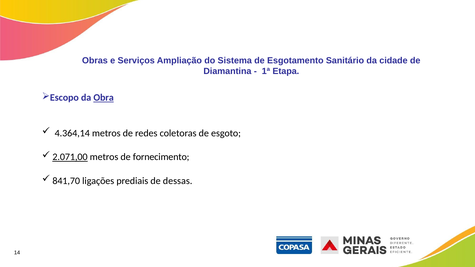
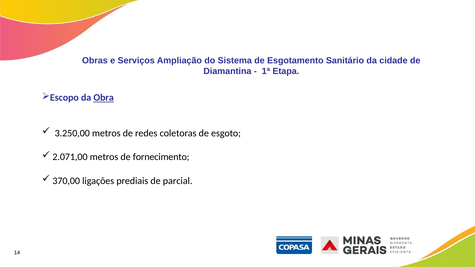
4.364,14: 4.364,14 -> 3.250,00 (72, 133)
2.071,00 underline: present -> none (70, 157)
841,70: 841,70 -> 370,00 (66, 181)
dessas: dessas -> parcial (178, 181)
